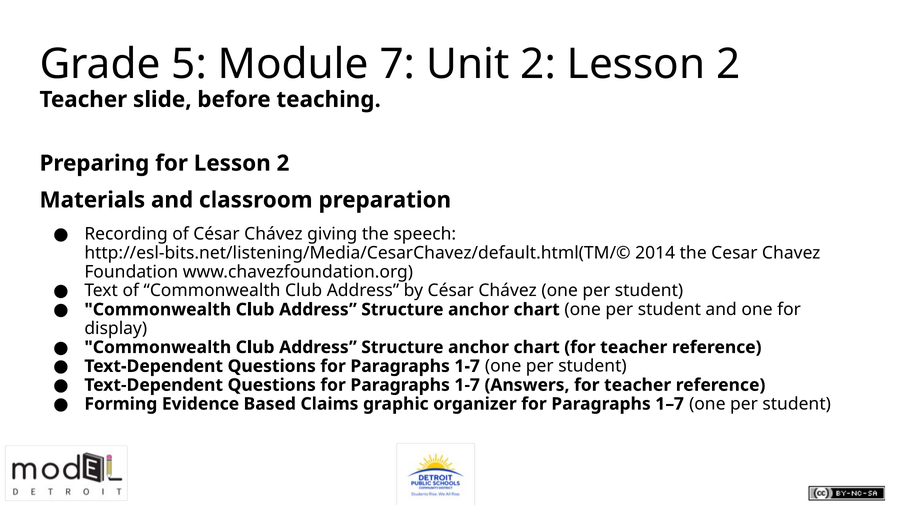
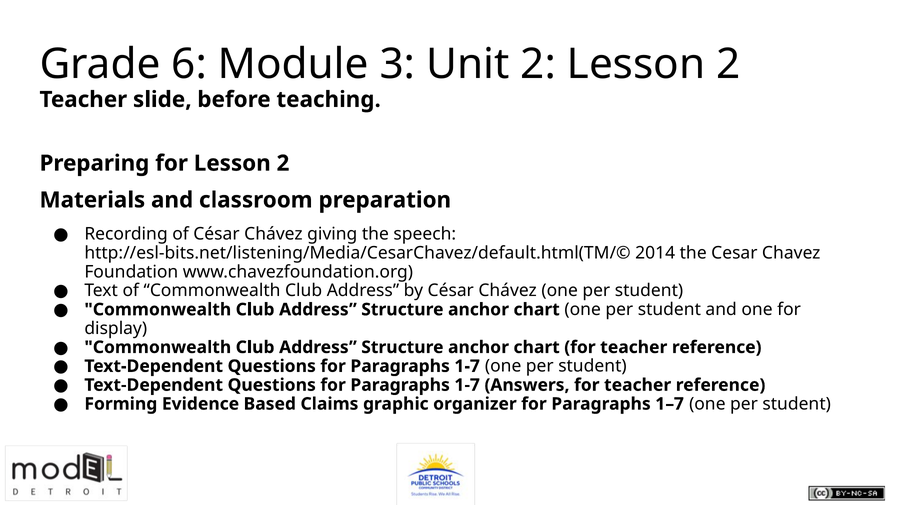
5: 5 -> 6 (189, 64)
7: 7 -> 3 (398, 64)
